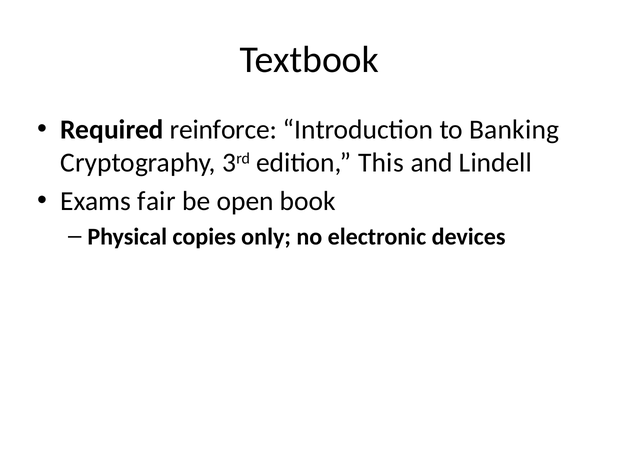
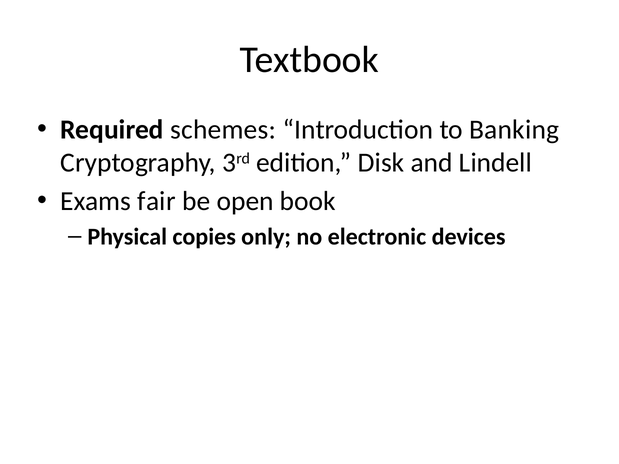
reinforce: reinforce -> schemes (223, 130)
This: This -> Disk (381, 163)
